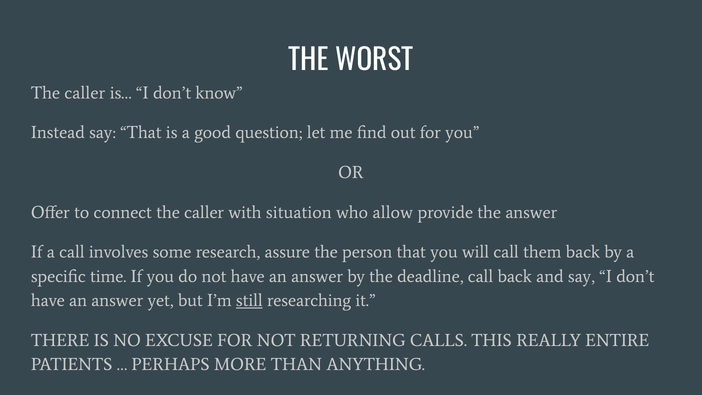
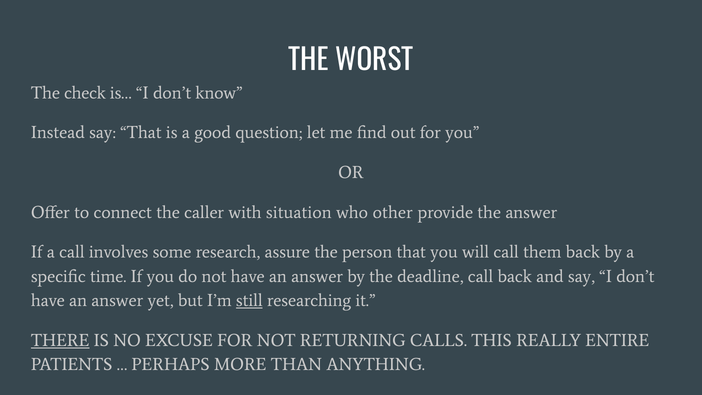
caller: caller -> check (85, 93)
allow: allow -> other (393, 212)
THERE underline: none -> present (60, 340)
